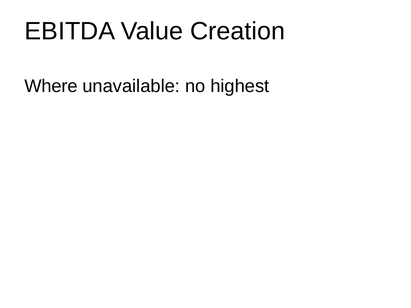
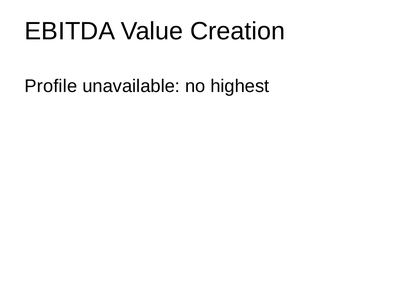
Where: Where -> Profile (51, 86)
